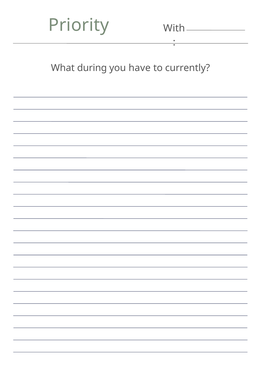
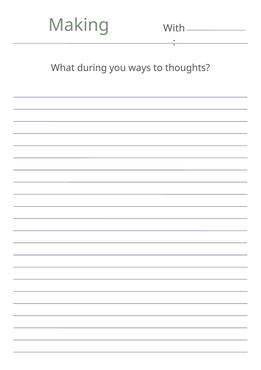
Priority: Priority -> Making (79, 25)
have: have -> ways (140, 68)
currently: currently -> thoughts (188, 68)
